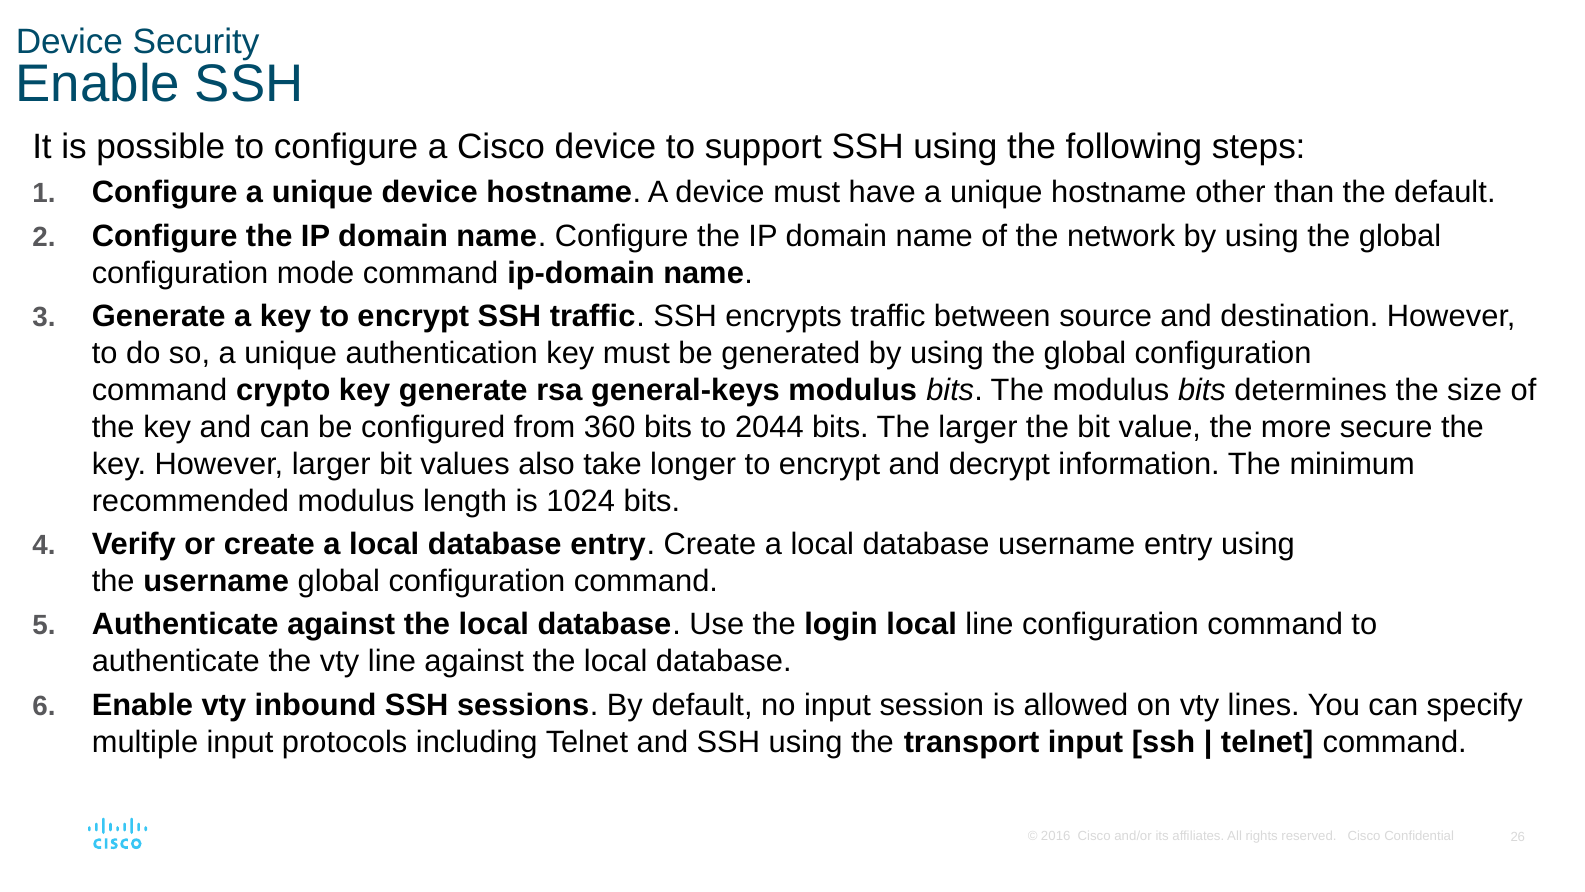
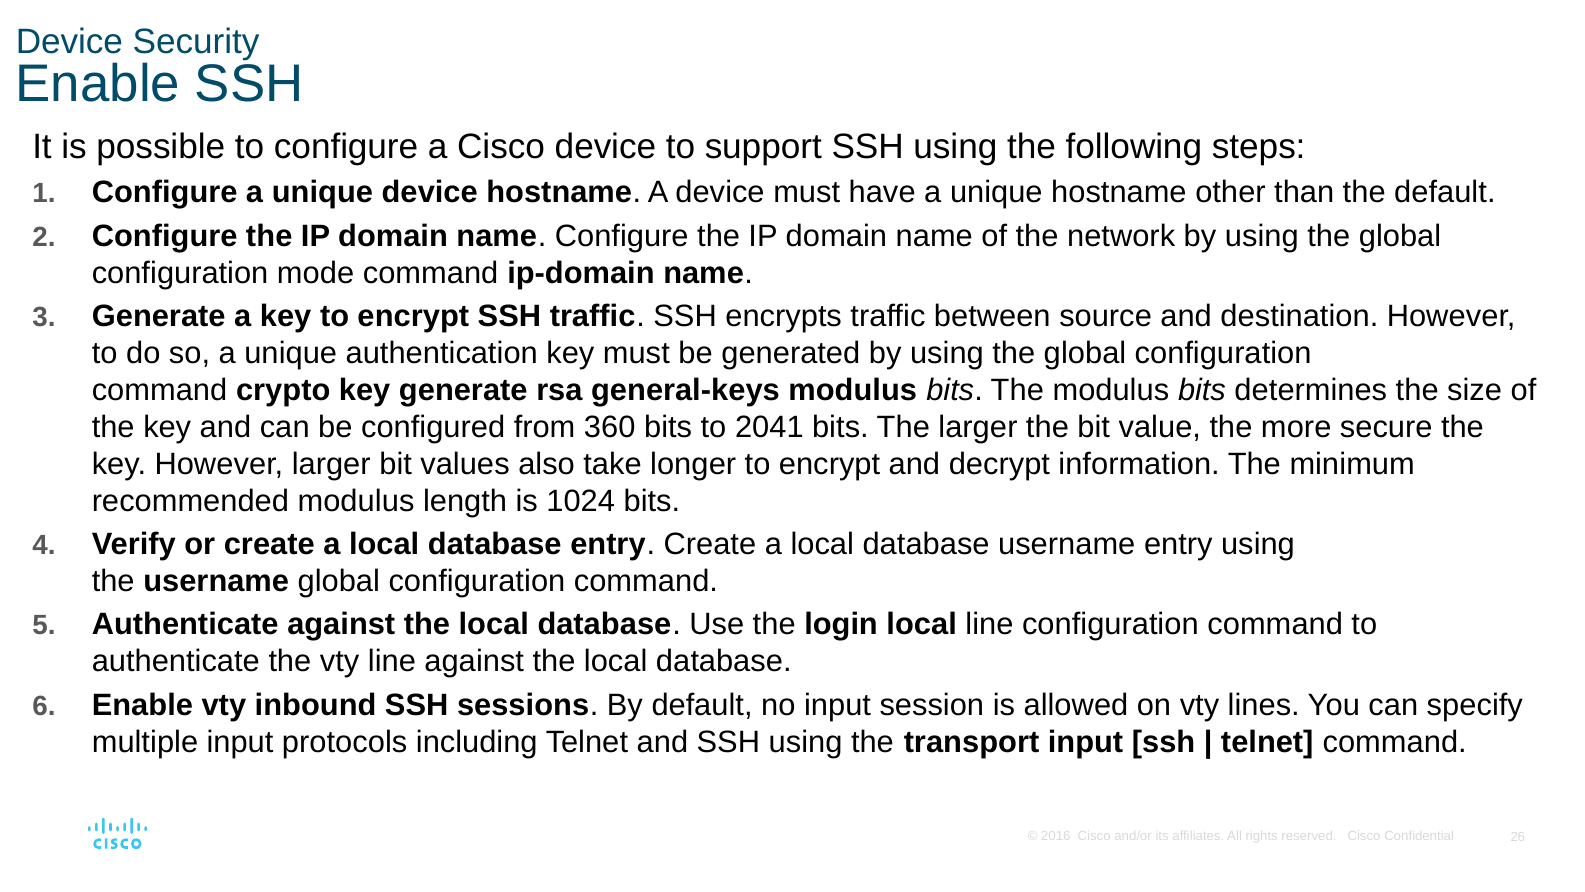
2044: 2044 -> 2041 (769, 427)
